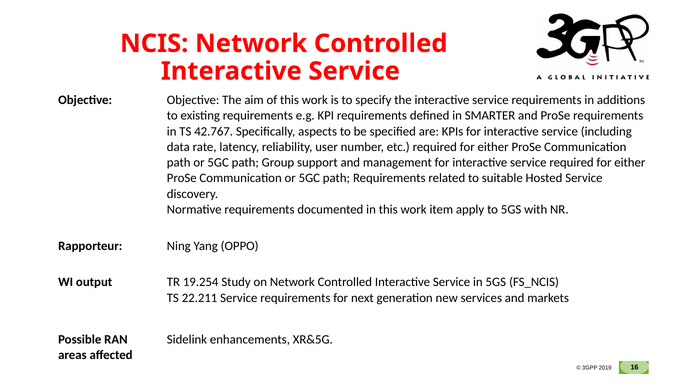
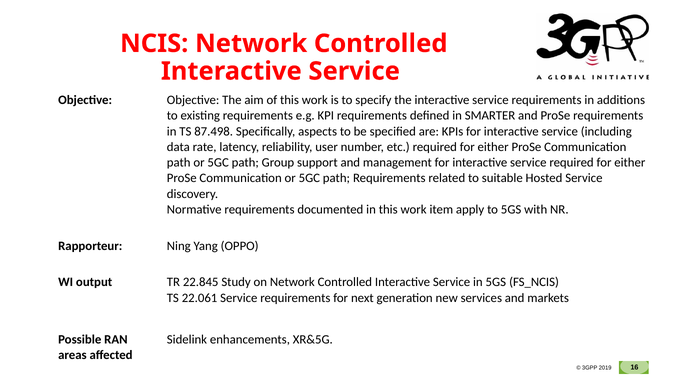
42.767: 42.767 -> 87.498 (214, 131)
19.254: 19.254 -> 22.845 (201, 282)
22.211: 22.211 -> 22.061 (200, 298)
